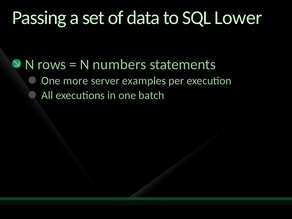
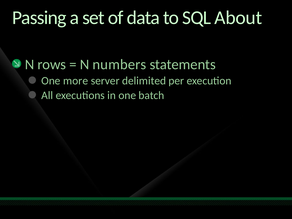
Lower: Lower -> About (238, 18)
examples: examples -> delimited (144, 81)
